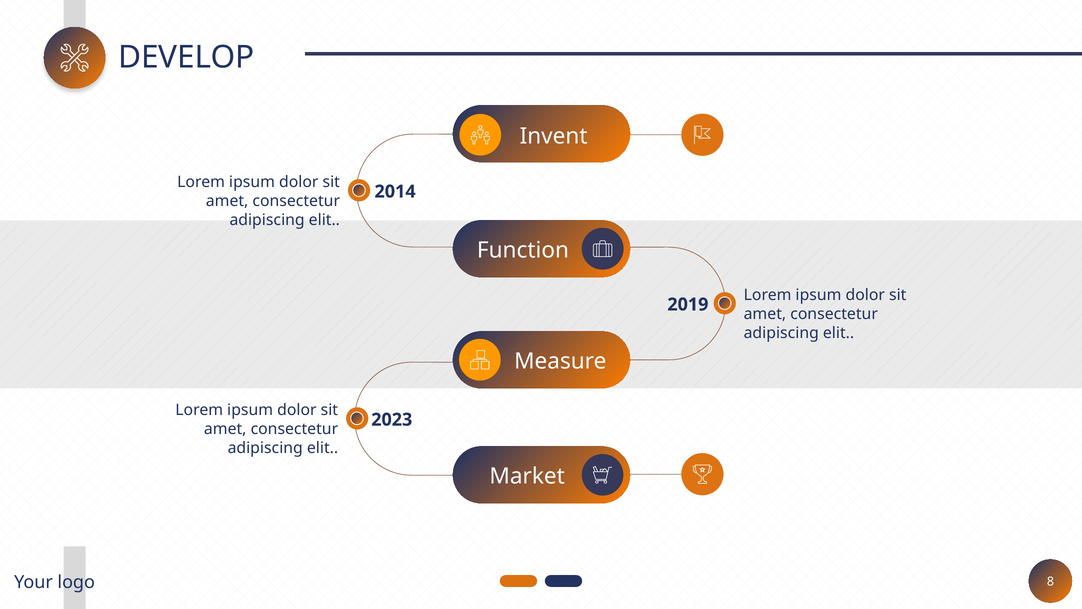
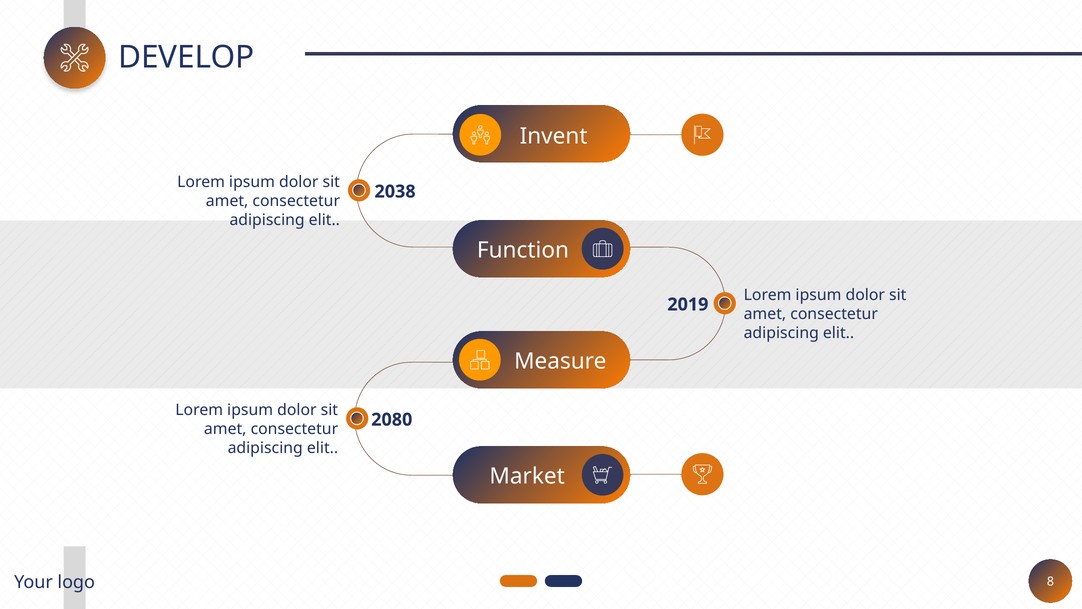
2014: 2014 -> 2038 (395, 191)
2023: 2023 -> 2080 (392, 419)
